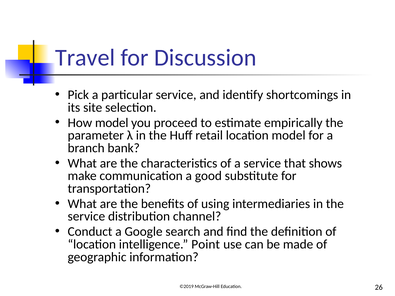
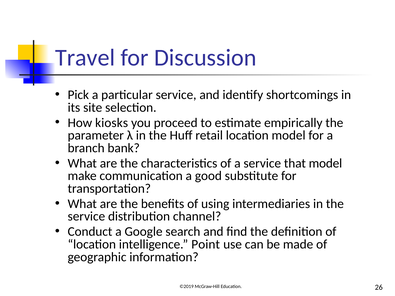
How model: model -> kiosks (112, 123)
that shows: shows -> model (325, 163)
